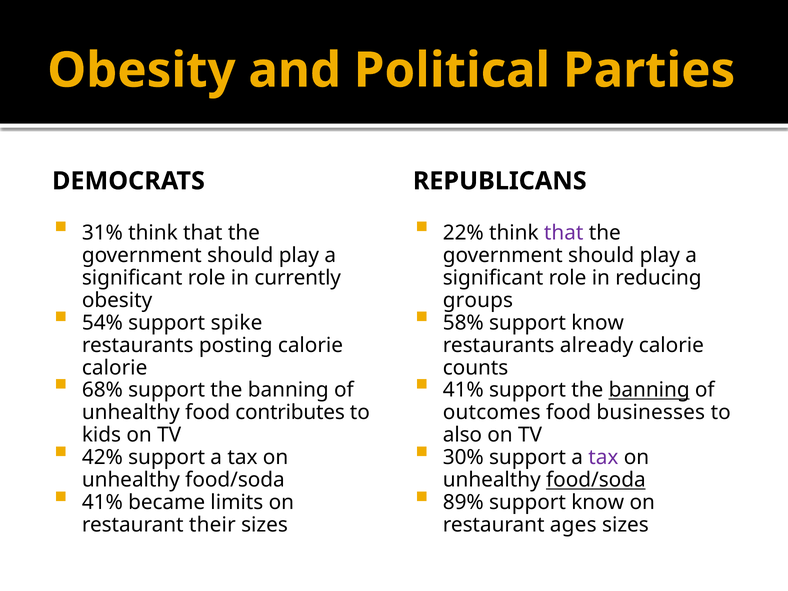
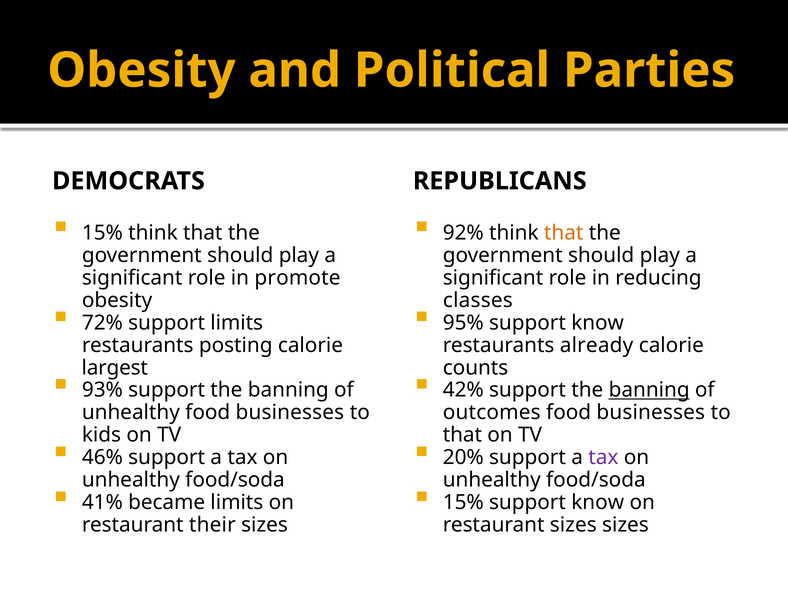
31%: 31% -> 15% (102, 233)
22%: 22% -> 92% (463, 233)
that colour: purple -> orange (564, 233)
currently: currently -> promote (298, 278)
groups: groups -> classes (478, 300)
54%: 54% -> 72% (102, 323)
support spike: spike -> limits (237, 323)
58%: 58% -> 95% (463, 323)
calorie: calorie -> largest (115, 368)
68%: 68% -> 93% (102, 390)
41%: 41% -> 42% (463, 390)
unhealthy food contributes: contributes -> businesses (290, 413)
also: also -> that (462, 435)
42%: 42% -> 46% (102, 458)
30%: 30% -> 20% (463, 458)
food/soda underline: present -> none (596, 480)
89%: 89% -> 15% (463, 502)
restaurant ages: ages -> sizes (573, 525)
